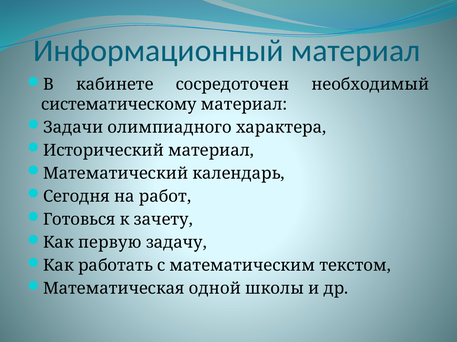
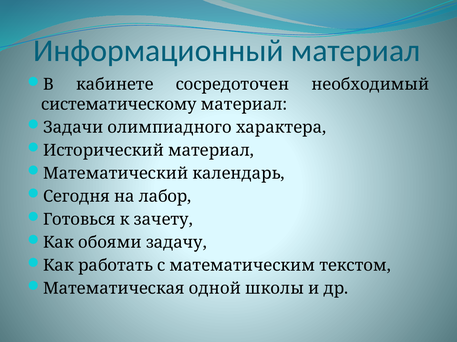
работ: работ -> лабор (165, 197)
первую: первую -> обоями (110, 243)
